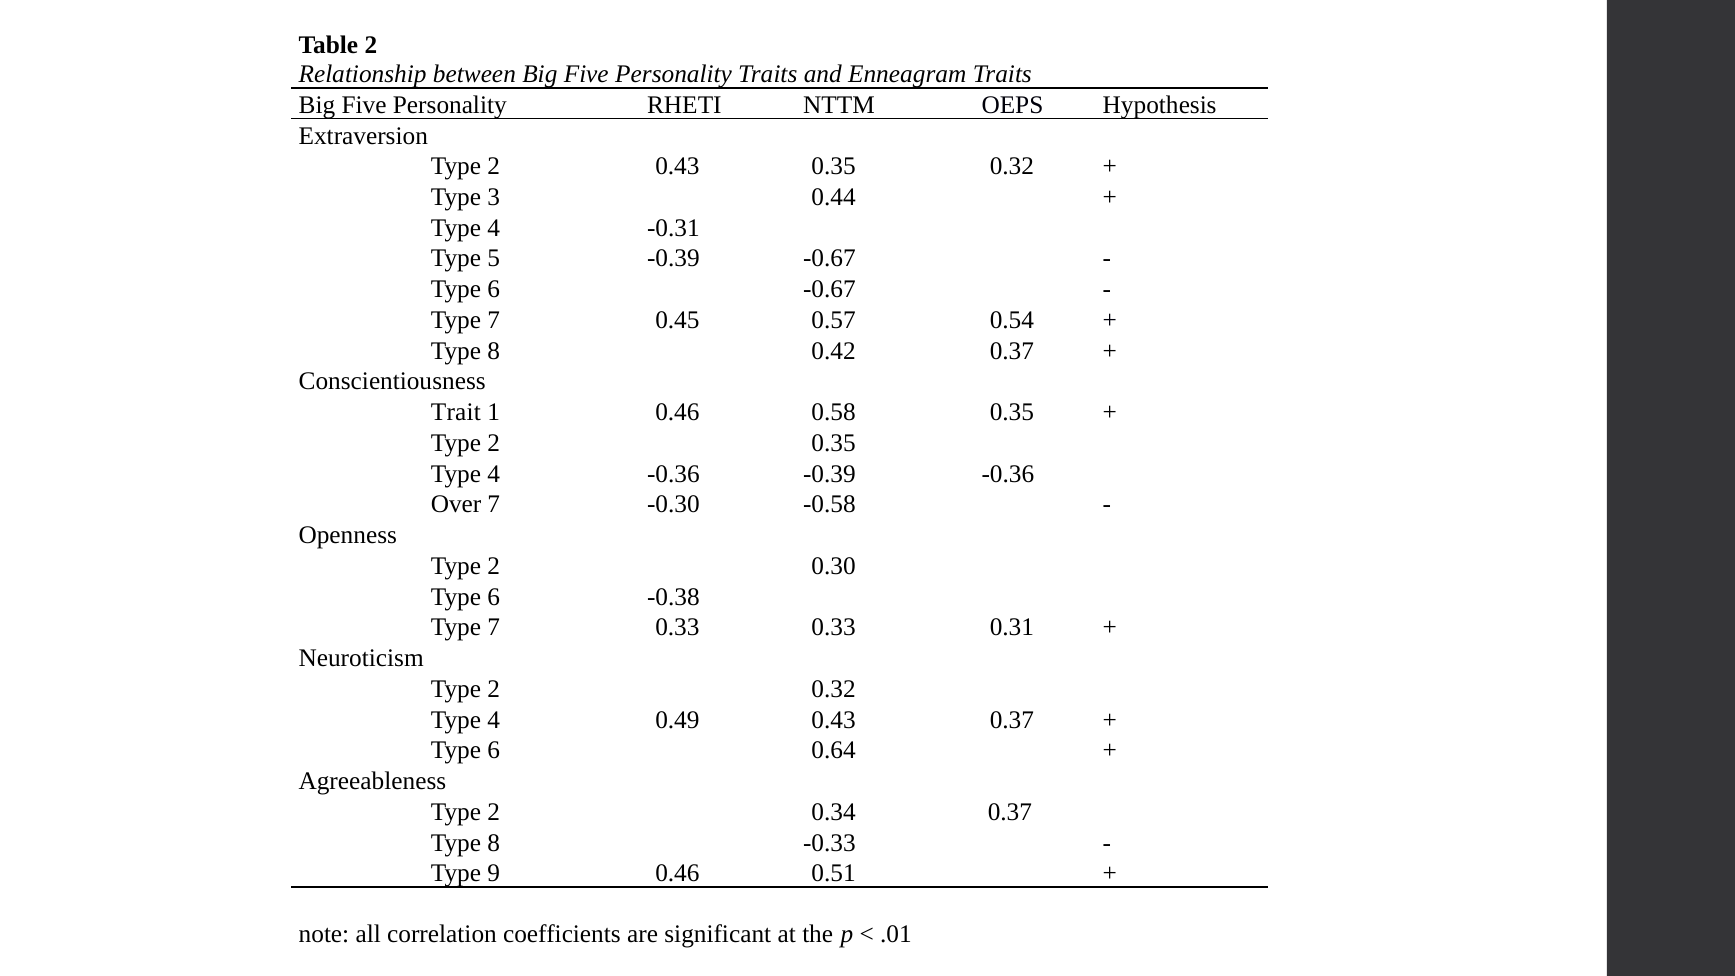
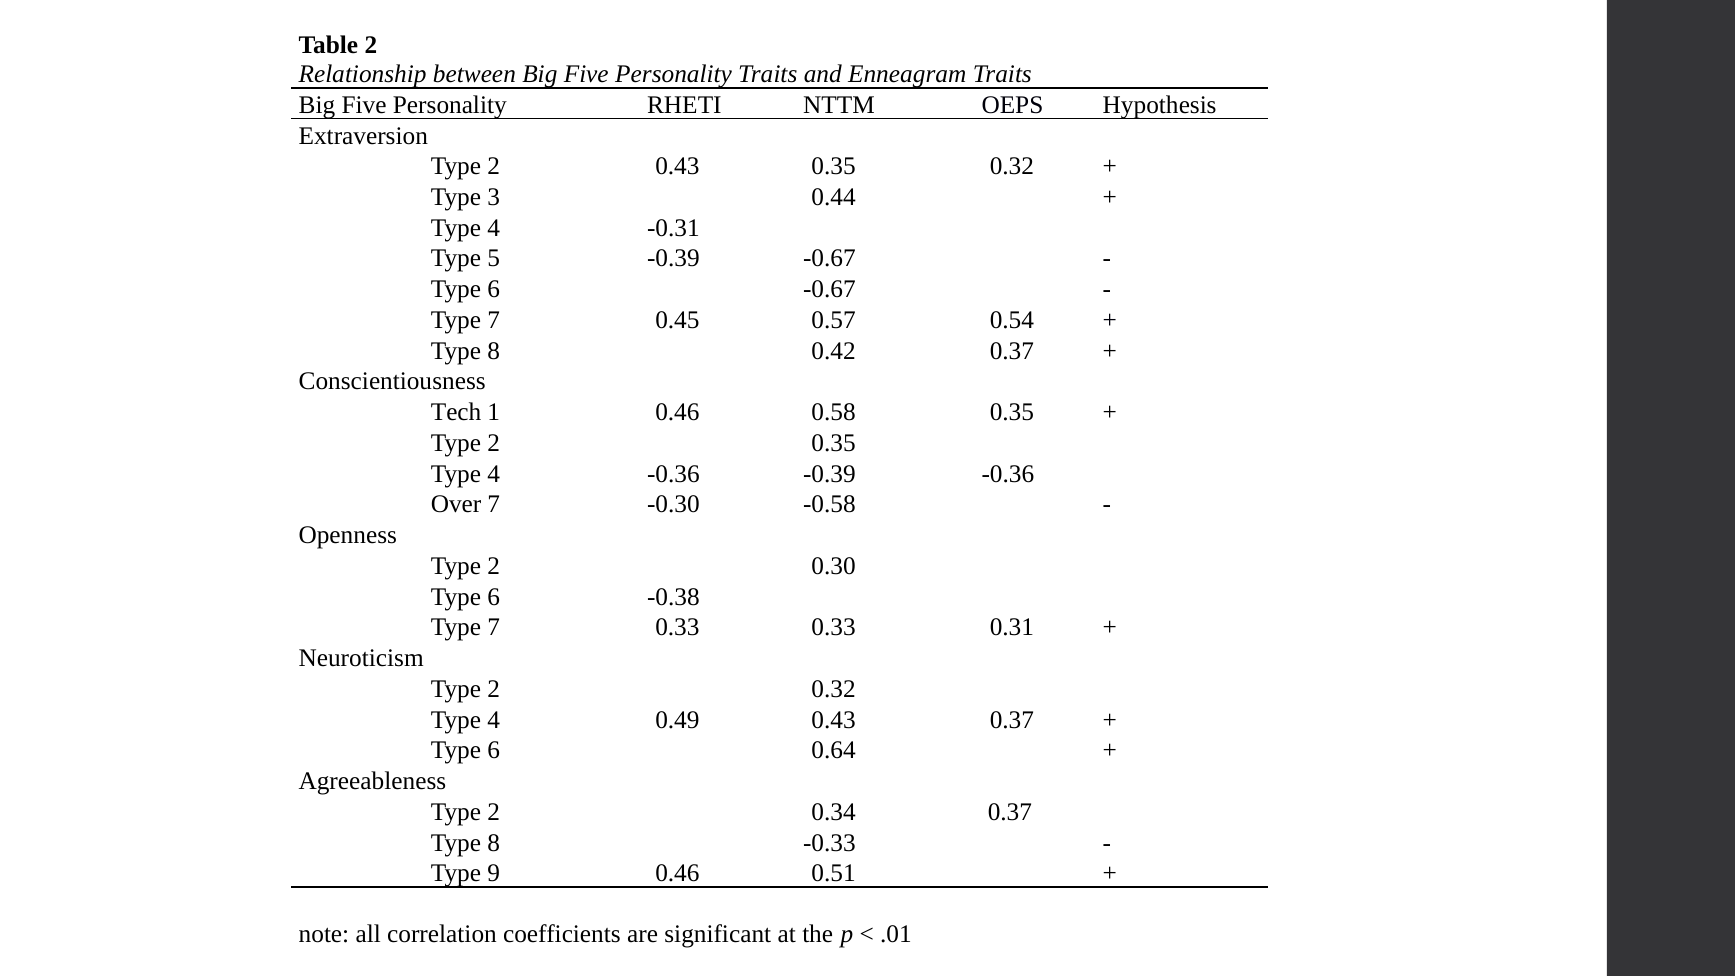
Trait: Trait -> Tech (456, 412)
